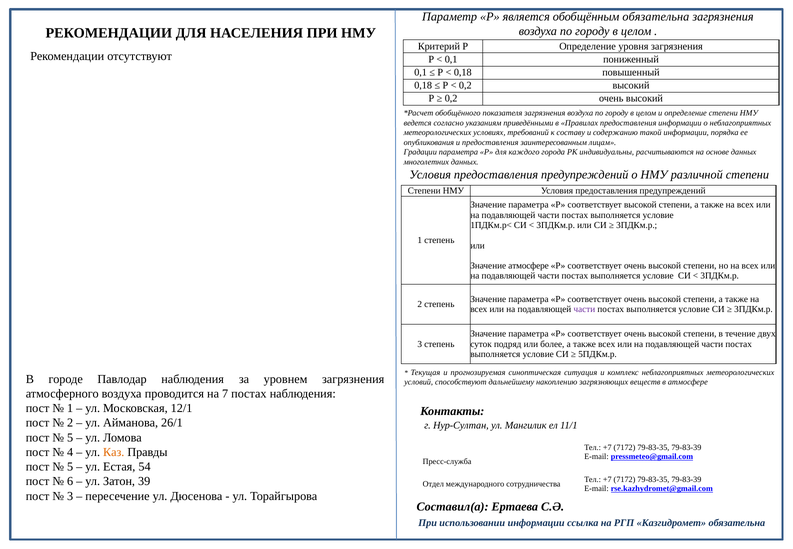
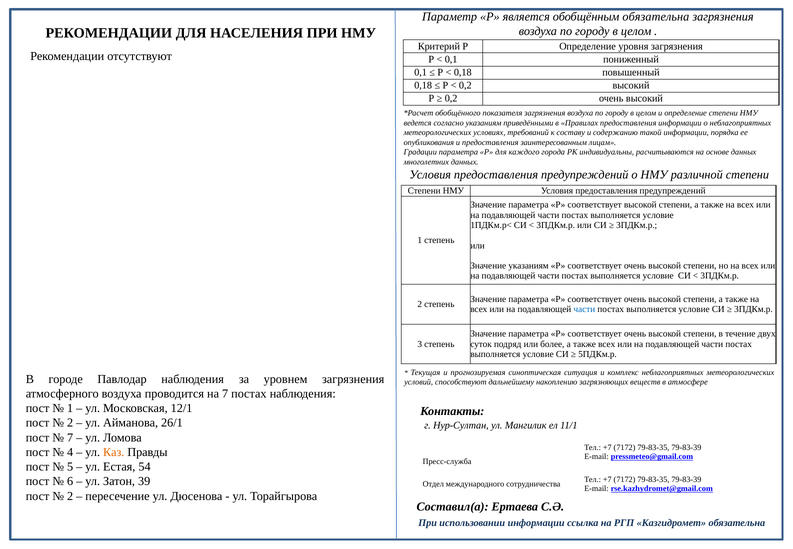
Значение атмосфере: атмосфере -> указаниям (528, 266)
части colour: purple -> blue (584, 309)
5: 5 -> 7 (70, 438)
3: 3 -> 2 (70, 496)
